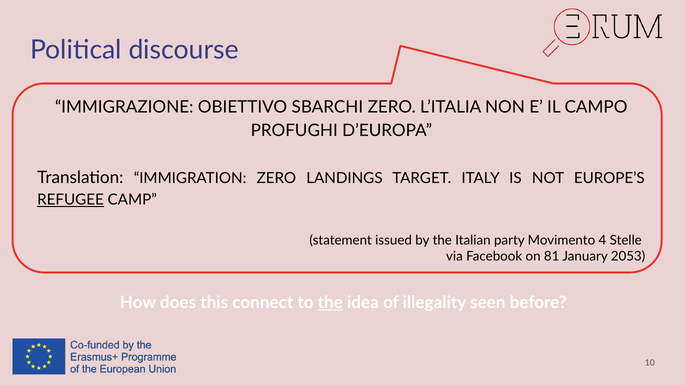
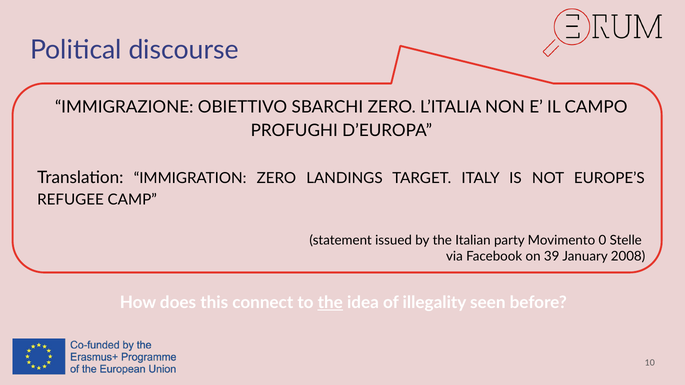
REFUGEE underline: present -> none (71, 200)
4: 4 -> 0 (602, 241)
81: 81 -> 39 (552, 257)
2053: 2053 -> 2008 (628, 257)
